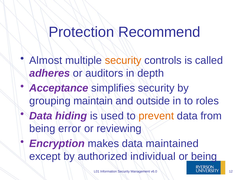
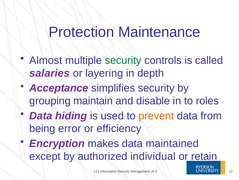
Recommend: Recommend -> Maintenance (159, 32)
security colour: orange -> green (123, 60)
adheres: adheres -> salaries (50, 73)
auditors: auditors -> layering (104, 73)
outside: outside -> disable (153, 100)
reviewing: reviewing -> efficiency (119, 128)
or being: being -> retain (204, 156)
